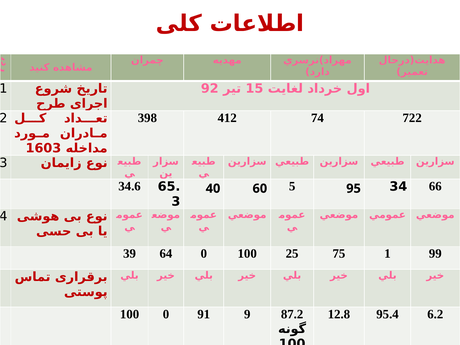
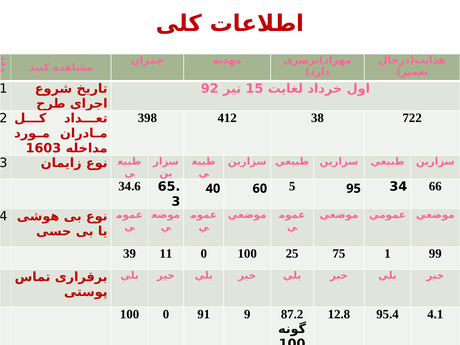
74: 74 -> 38 (317, 118)
64: 64 -> 11 (166, 254)
6.2: 6.2 -> 4.1 (435, 314)
